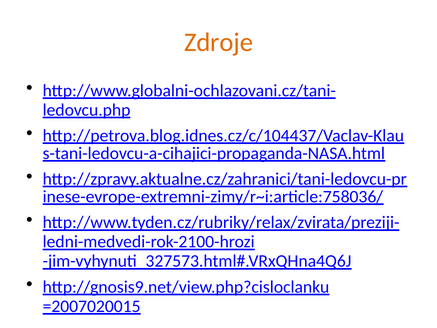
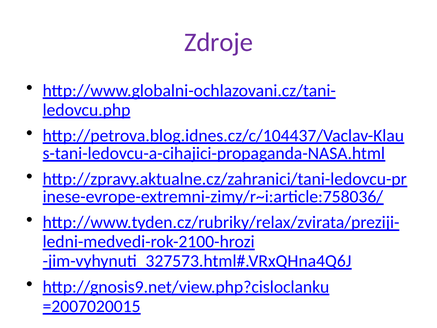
Zdroje colour: orange -> purple (218, 42)
